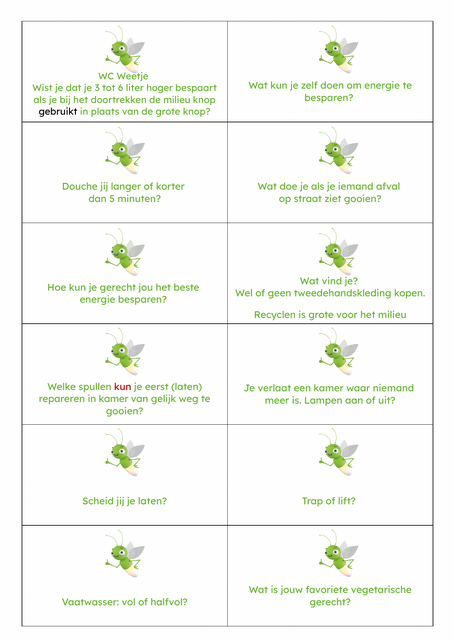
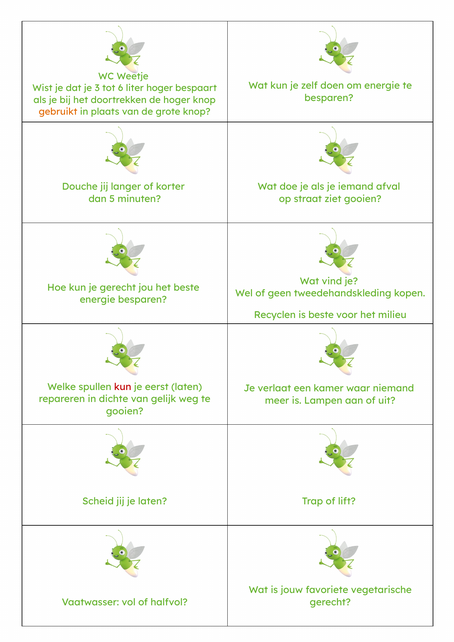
de milieu: milieu -> hoger (177, 100)
gebruikt colour: black -> orange (58, 112)
is grote: grote -> beste (321, 315)
in kamer: kamer -> dichte (114, 399)
